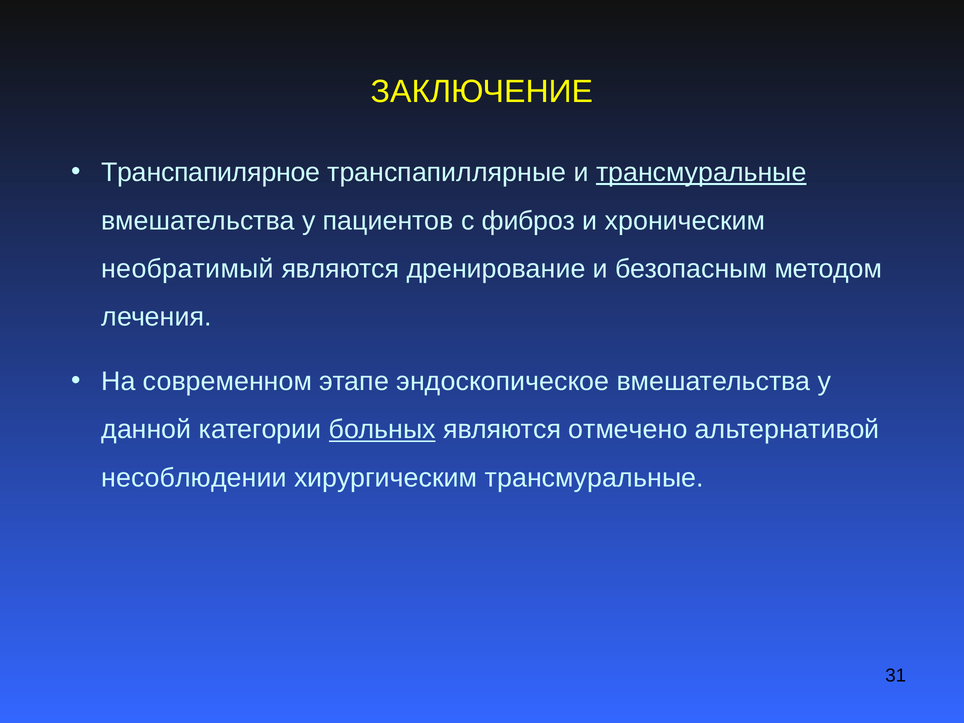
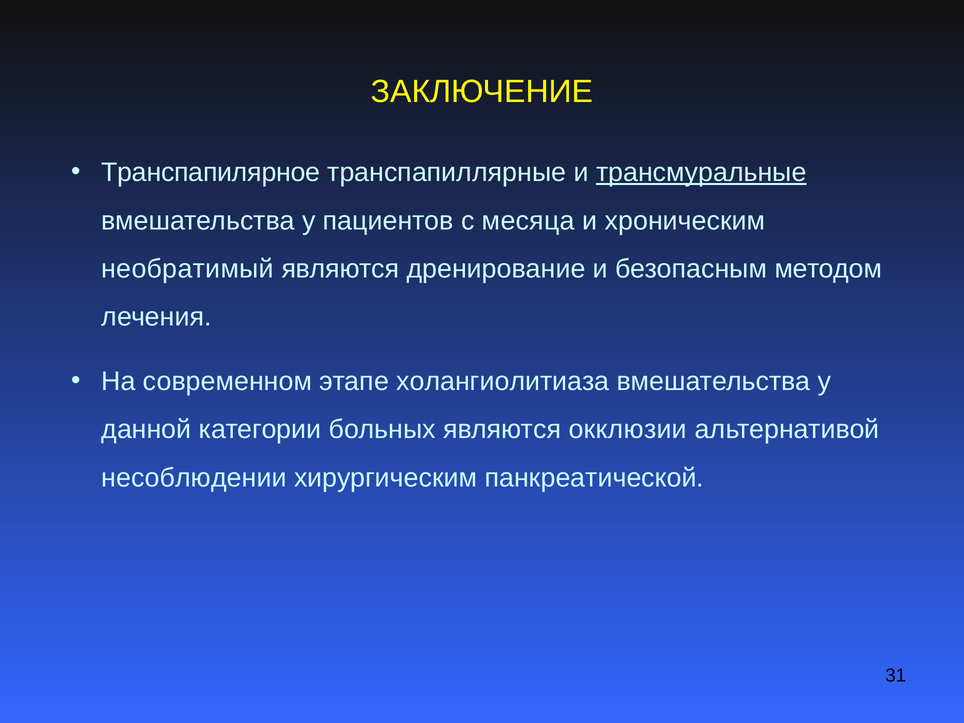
фиброз: фиброз -> месяца (528, 221)
эндоскопическое: эндоскопическое -> холангиолитиаза (503, 381)
больных underline: present -> none (382, 430)
отмечено: отмечено -> окклюзии (628, 430)
хирургическим трансмуральные: трансмуральные -> панкреатической (594, 478)
